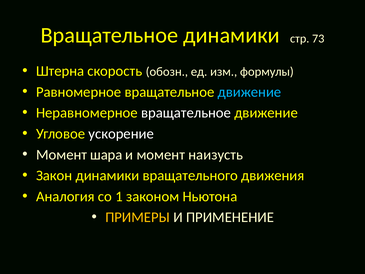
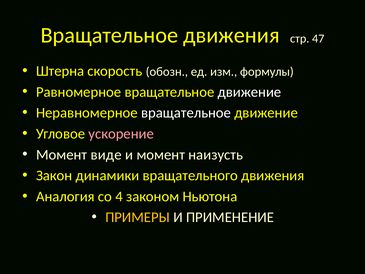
Вращательное динамики: динамики -> движения (231, 35)
73: 73 -> 47 (318, 39)
движение colour: light blue -> white (249, 92)
ускорение colour: white -> pink (121, 134)
шара: шара -> виде (106, 155)
1: 1 -> 4 (119, 196)
